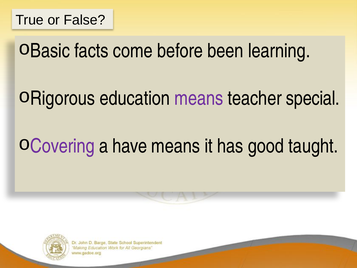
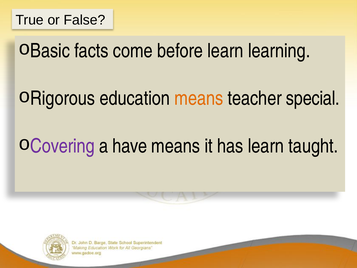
before been: been -> learn (225, 51)
means colour: purple -> orange (199, 98)
has good: good -> learn (266, 146)
